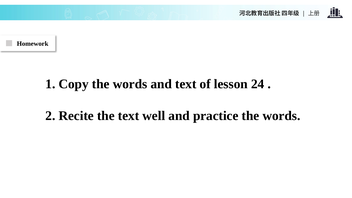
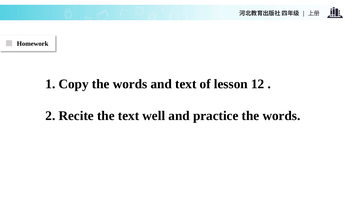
24: 24 -> 12 (258, 84)
